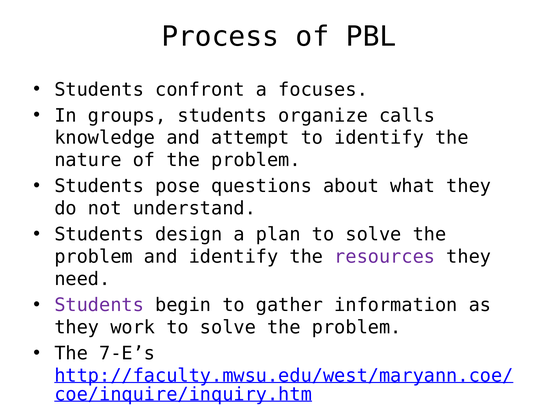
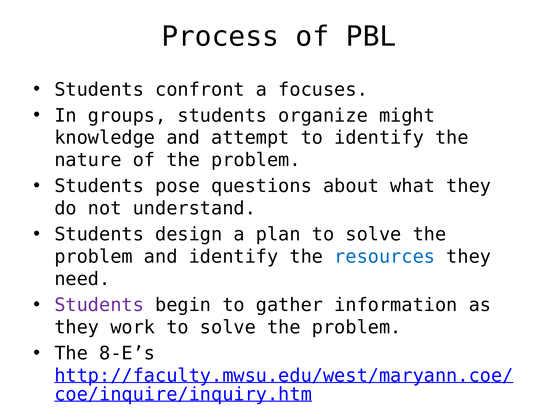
calls: calls -> might (407, 116)
resources colour: purple -> blue (385, 257)
7-E’s: 7-E’s -> 8-E’s (127, 354)
